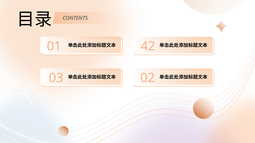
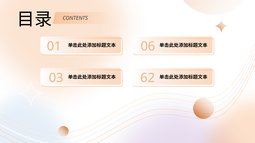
42: 42 -> 06 (148, 46)
02: 02 -> 62 (148, 78)
